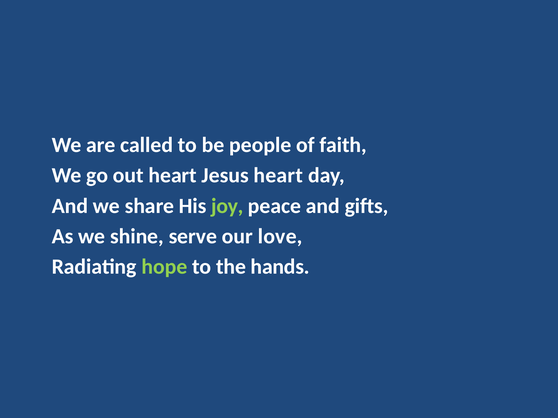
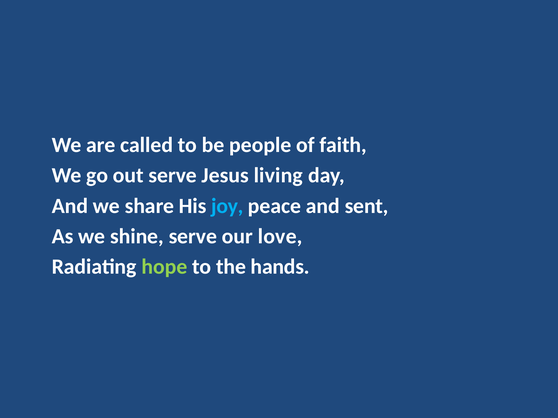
out heart: heart -> serve (173, 176)
Jesus heart: heart -> living (278, 176)
joy colour: light green -> light blue (227, 206)
gifts: gifts -> sent (367, 206)
